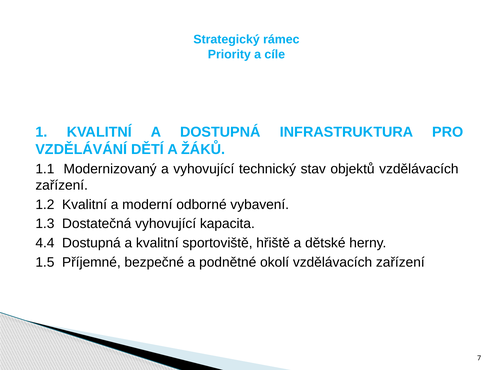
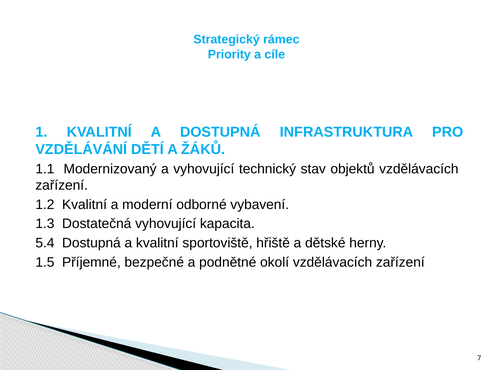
4.4: 4.4 -> 5.4 (45, 243)
